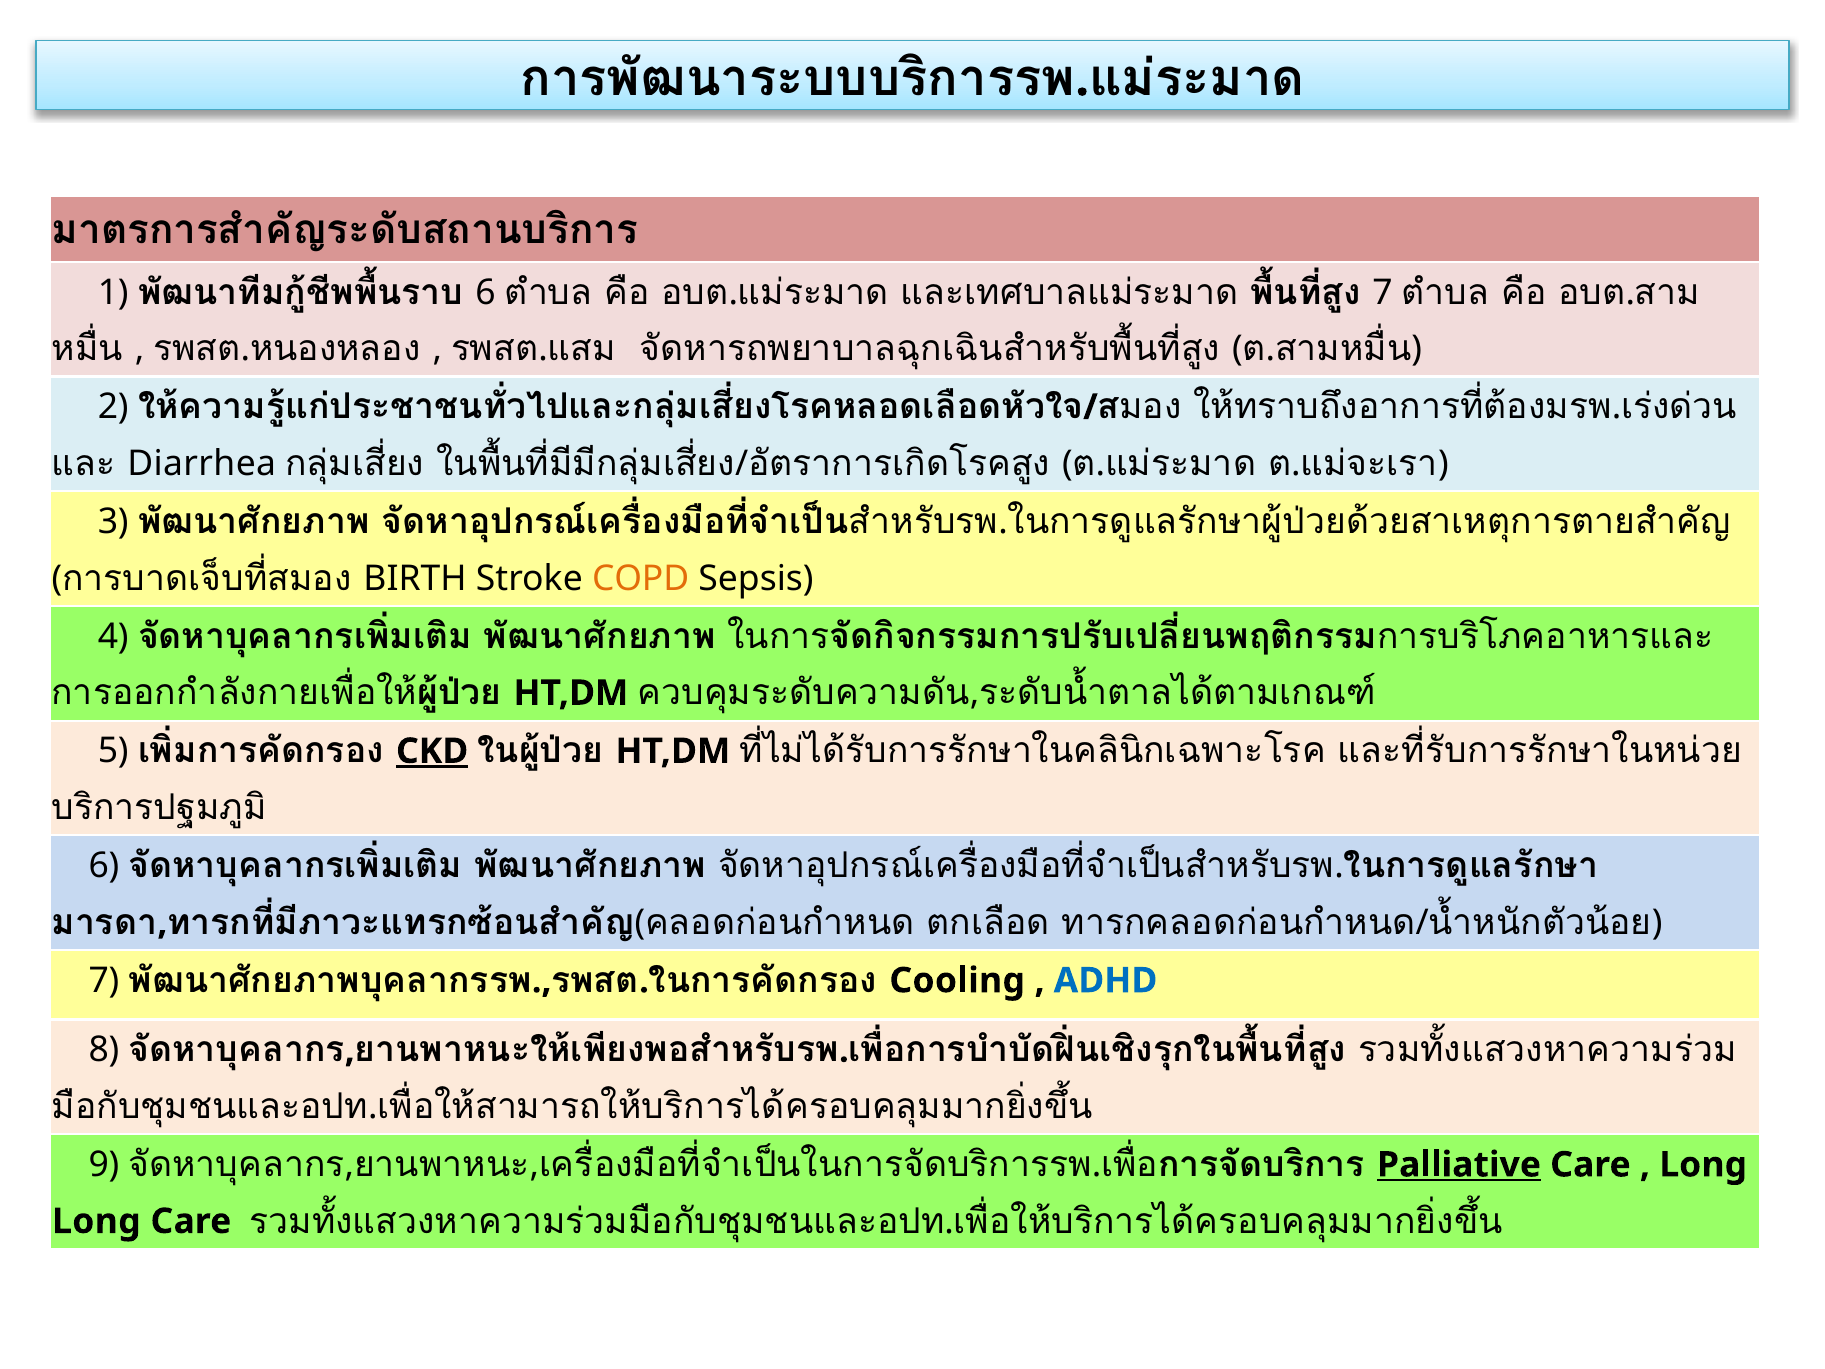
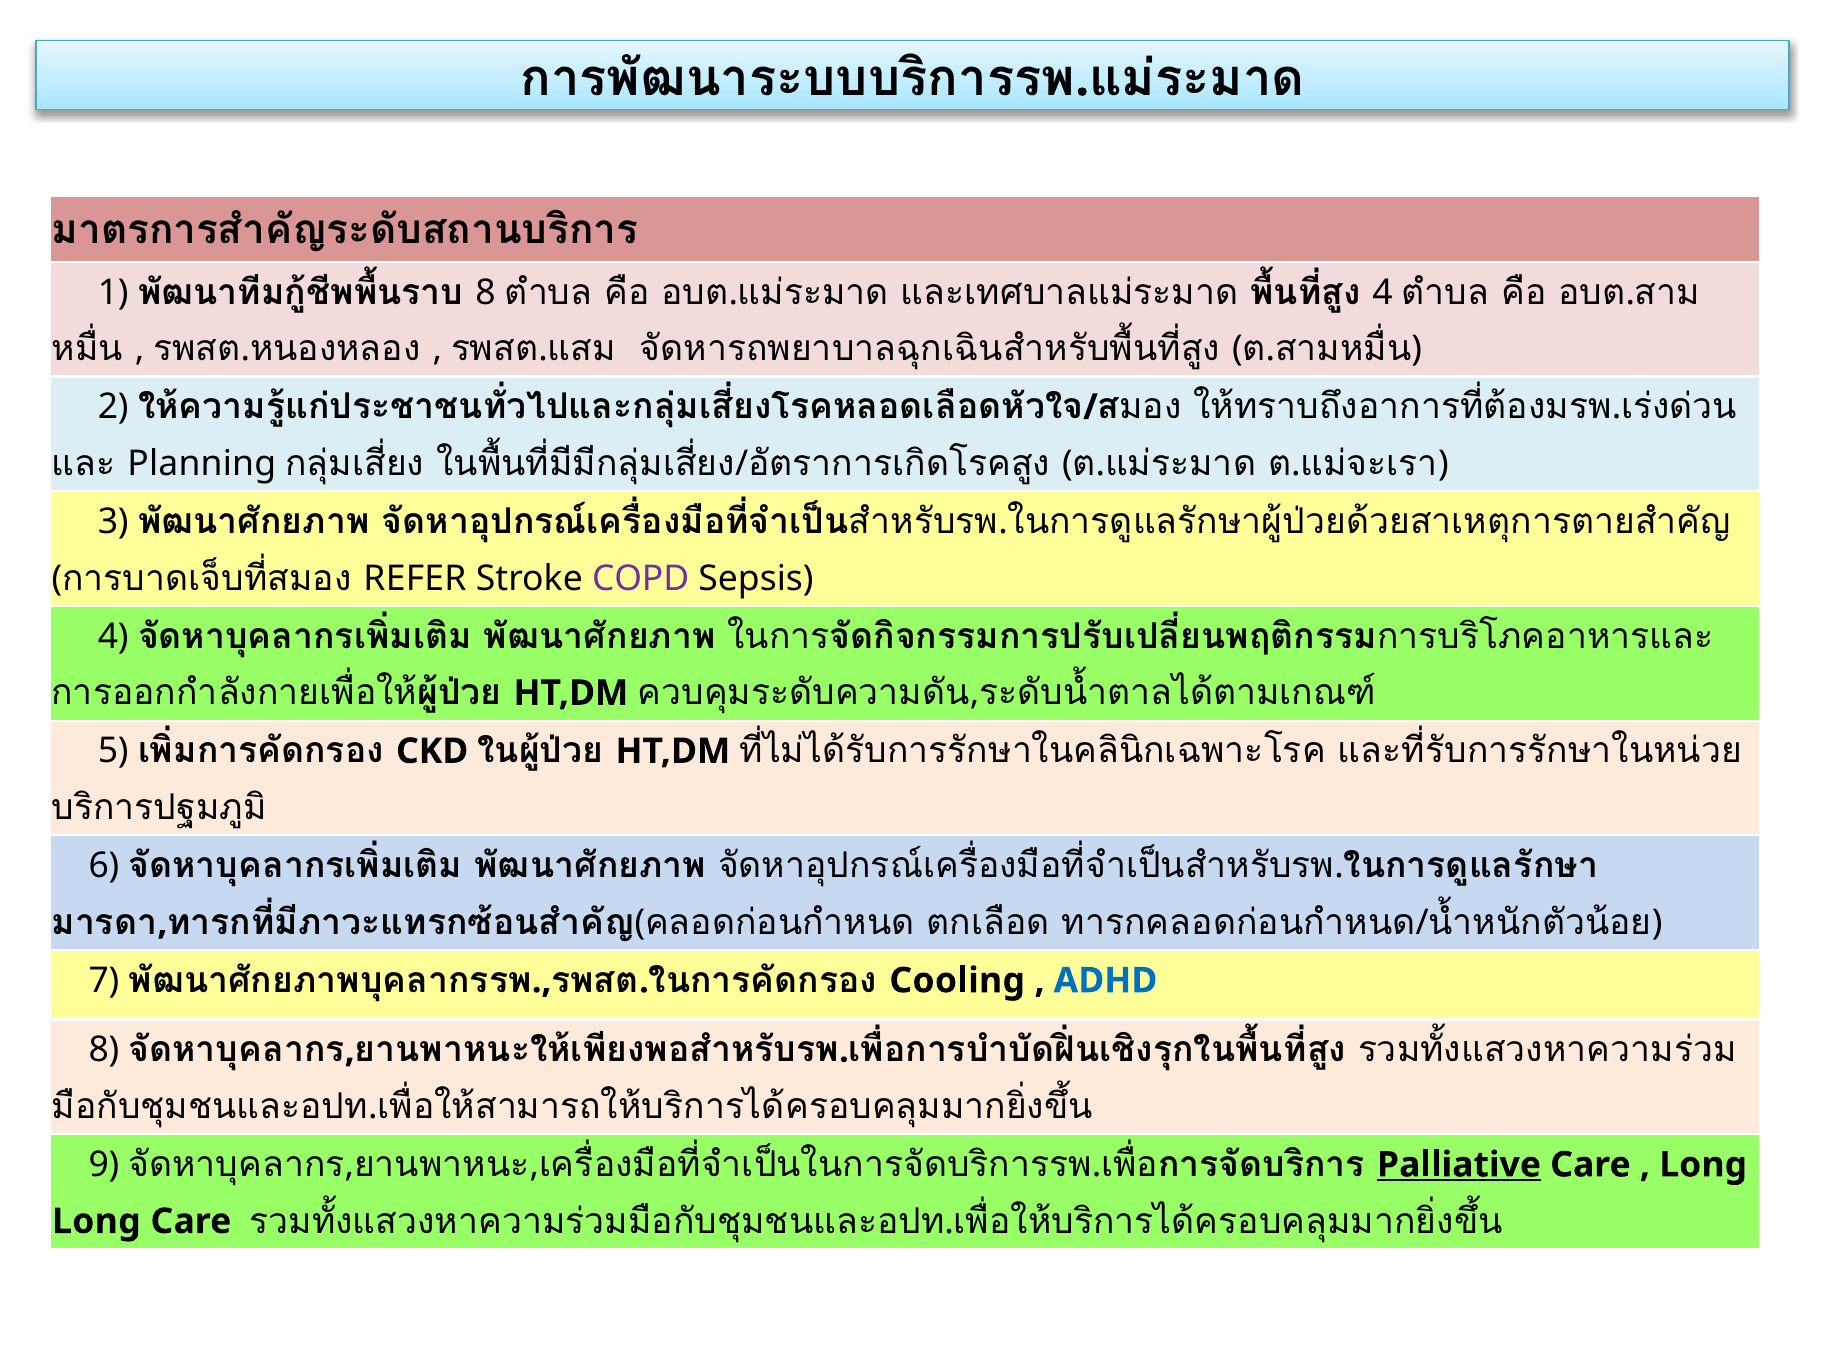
6: 6 -> 8 (486, 292)
7: 7 -> 4 (1383, 292)
Diarrhea: Diarrhea -> Planning (202, 464)
BIRTH: BIRTH -> REFER (415, 578)
COPD colour: orange -> purple (641, 578)
CKD underline: present -> none (432, 751)
